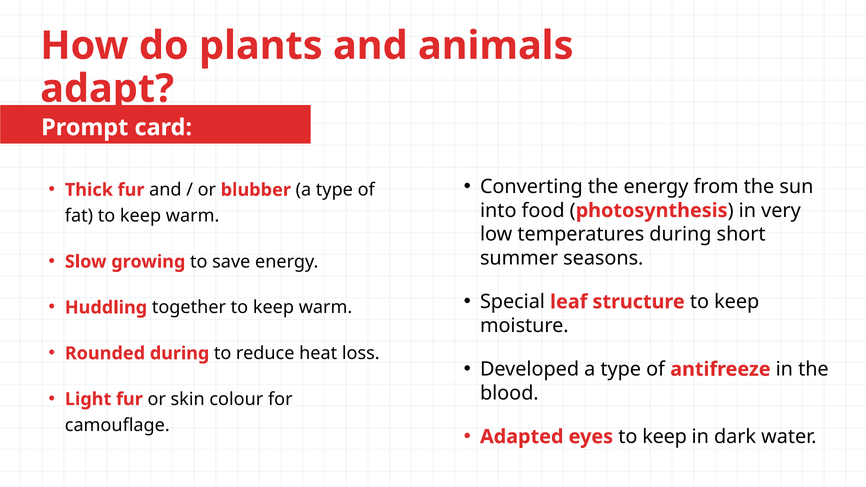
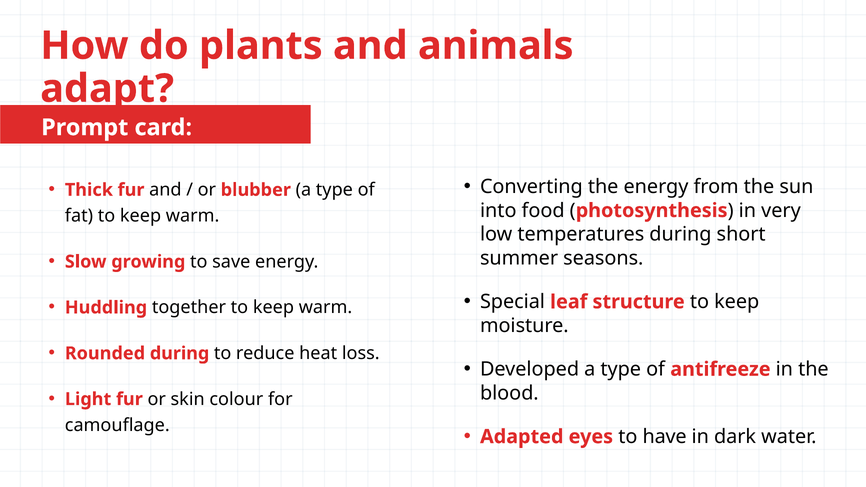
eyes to keep: keep -> have (665, 437)
